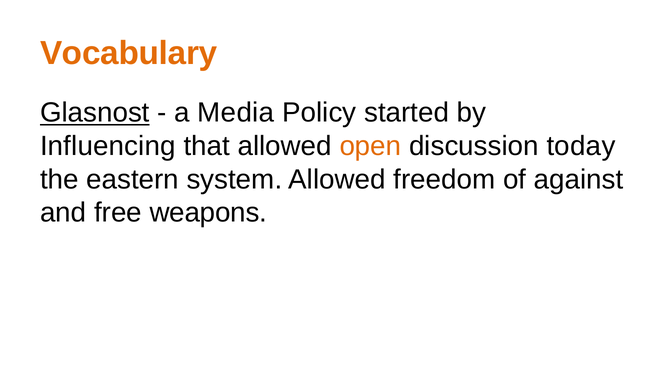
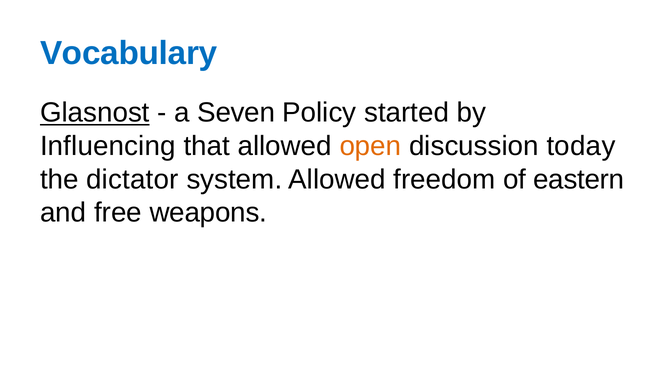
Vocabulary colour: orange -> blue (129, 53)
Media: Media -> Seven (236, 113)
eastern: eastern -> dictator (132, 180)
against: against -> eastern (579, 180)
